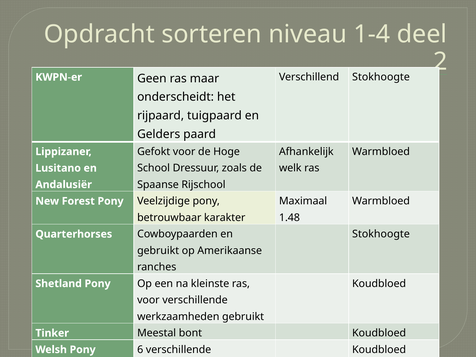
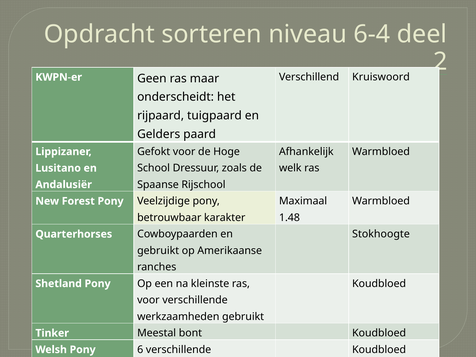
1-4: 1-4 -> 6-4 (372, 34)
Verschillend Stokhoogte: Stokhoogte -> Kruiswoord (381, 77)
